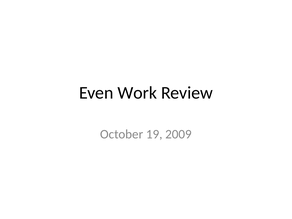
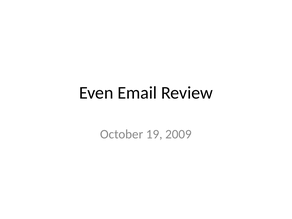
Work: Work -> Email (137, 93)
